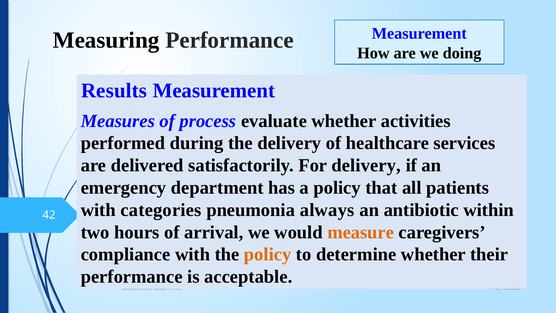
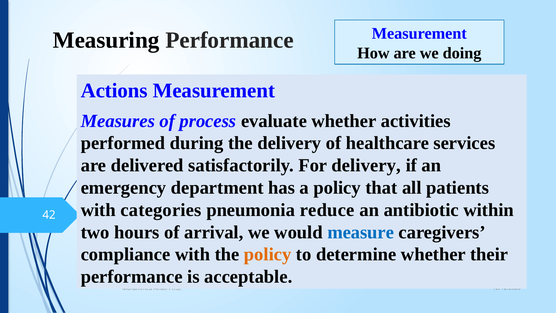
Results: Results -> Actions (114, 90)
always: always -> reduce (327, 210)
measure colour: orange -> blue (361, 232)
